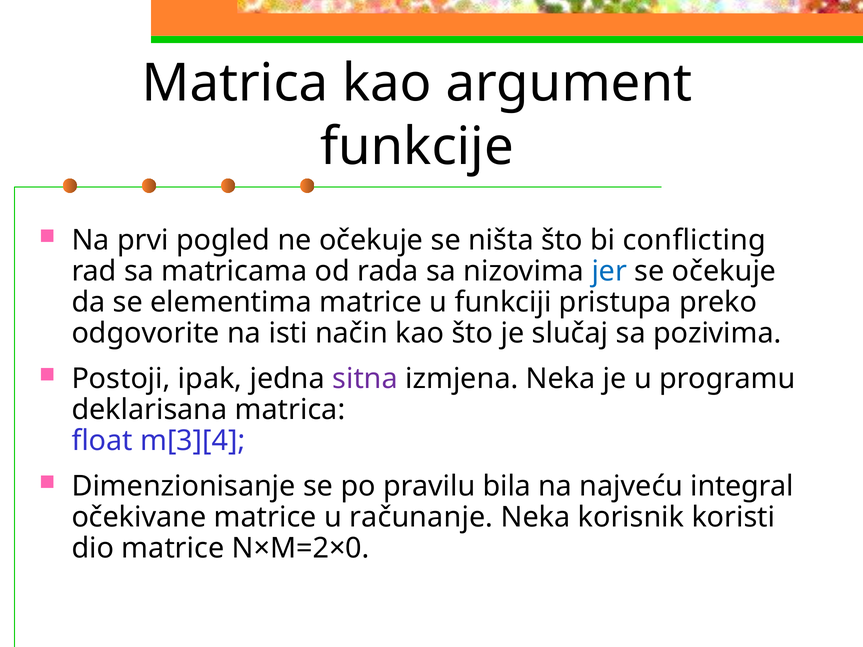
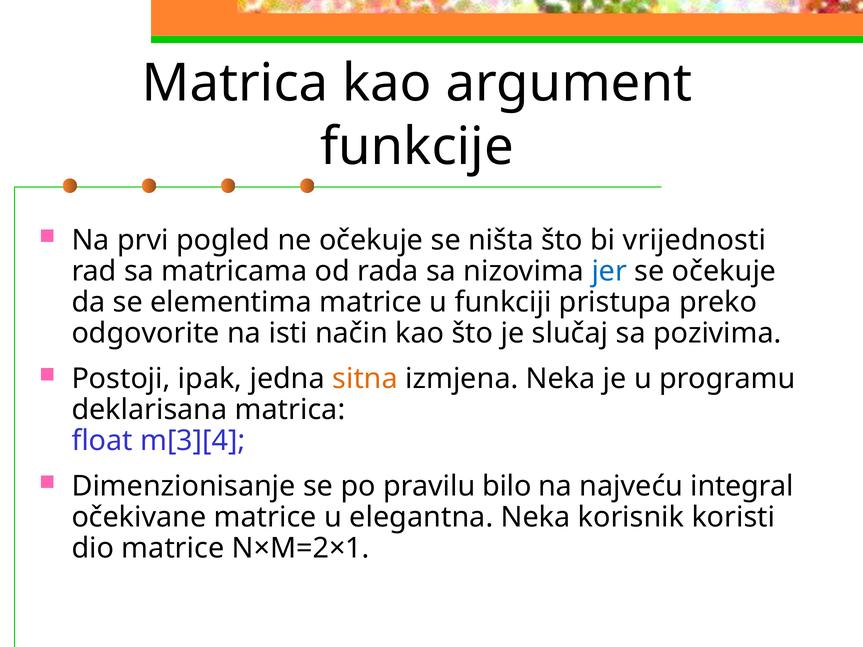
conflicting: conflicting -> vrijednosti (694, 240)
sitna colour: purple -> orange (365, 379)
bila: bila -> bilo (507, 487)
računanje: računanje -> elegantna (421, 518)
N×M=2×0: N×M=2×0 -> N×M=2×1 (301, 549)
